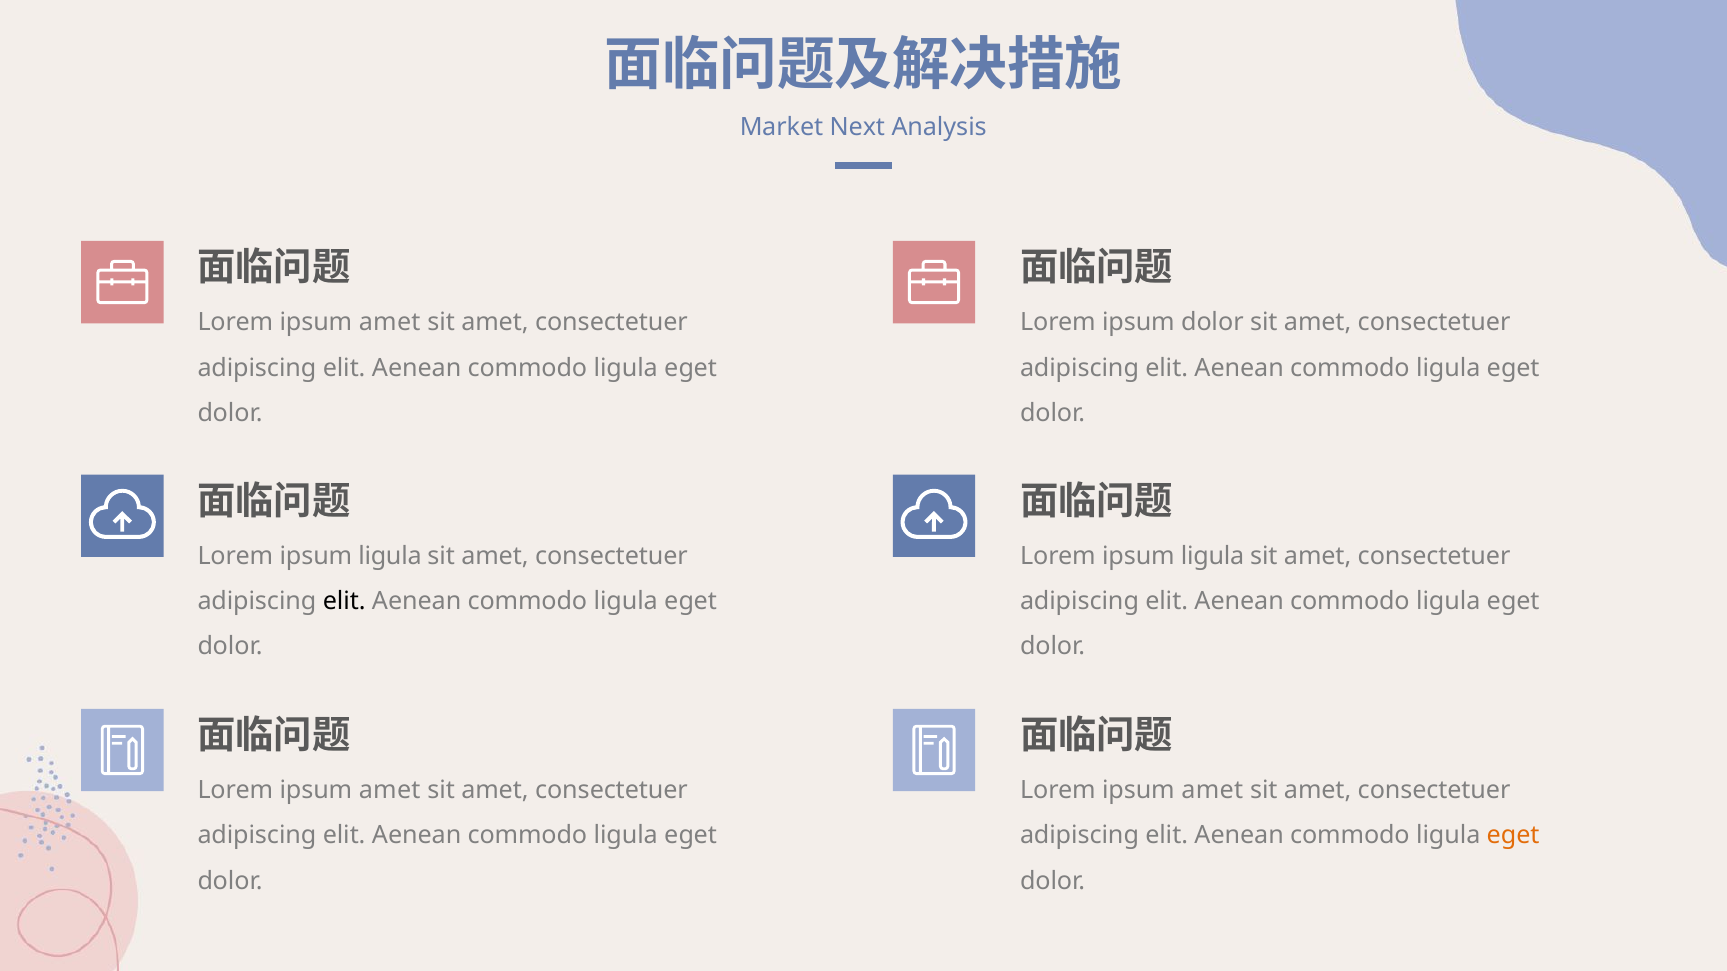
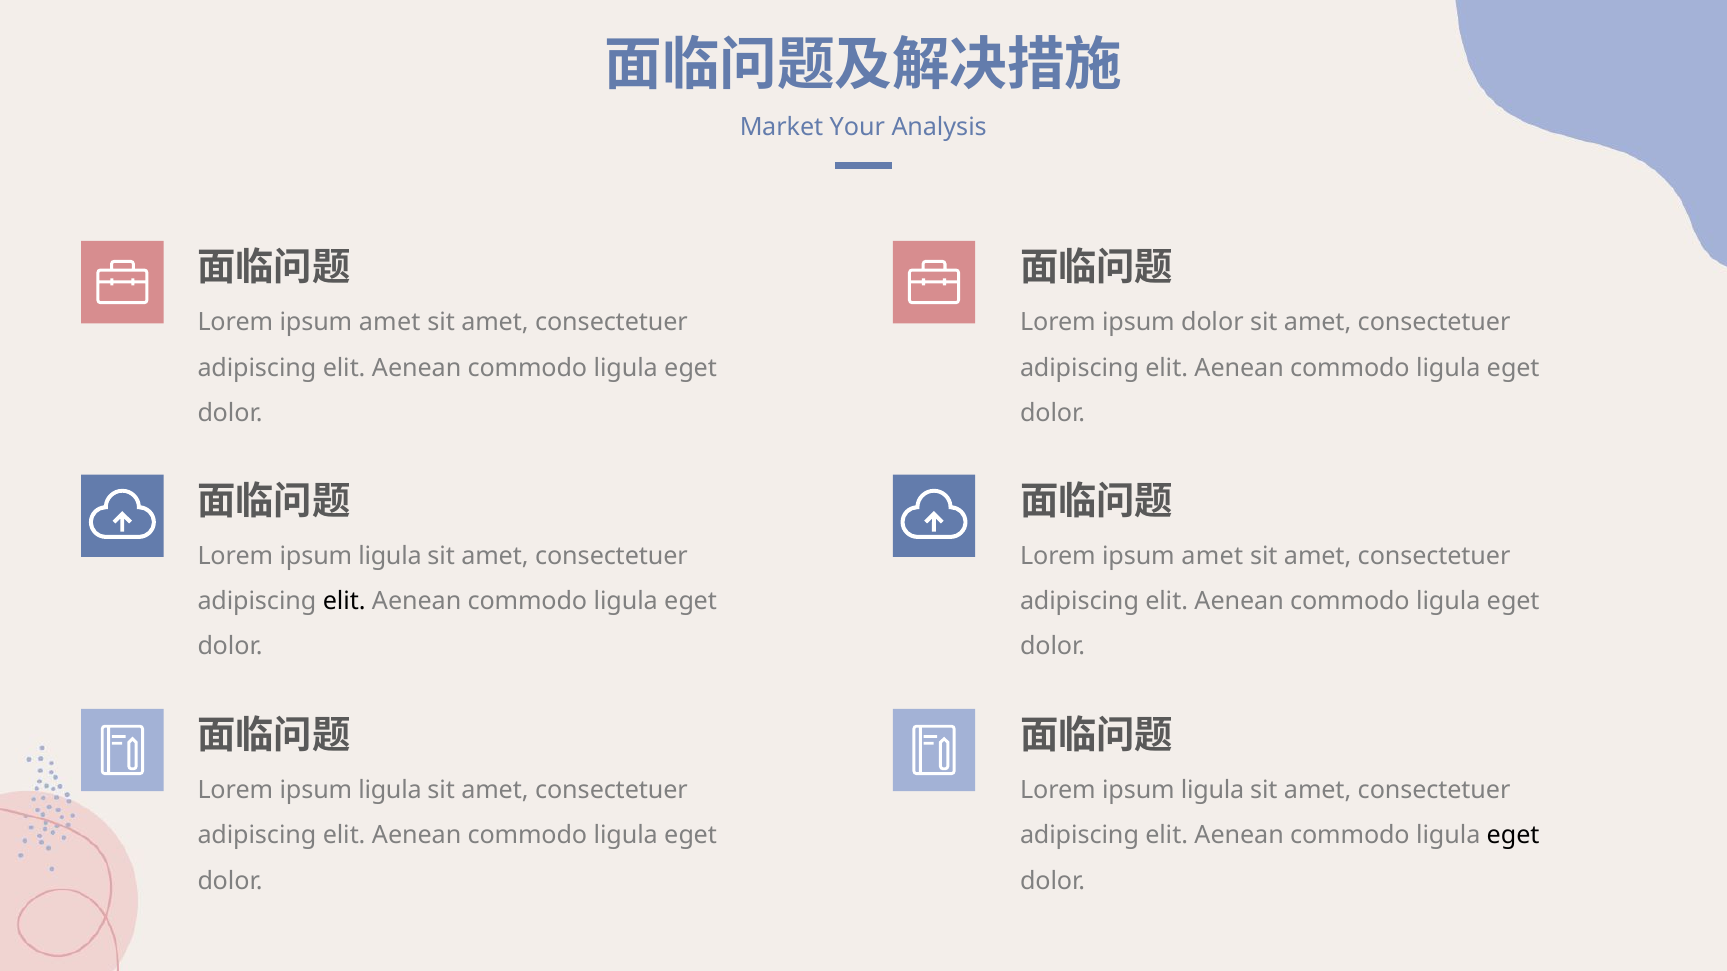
Next: Next -> Your (857, 127)
ligula: ligula -> amet (1212, 556)
amet: amet -> ligula (390, 791)
amet: amet -> ligula (1213, 791)
eget colour: orange -> black (1513, 836)
